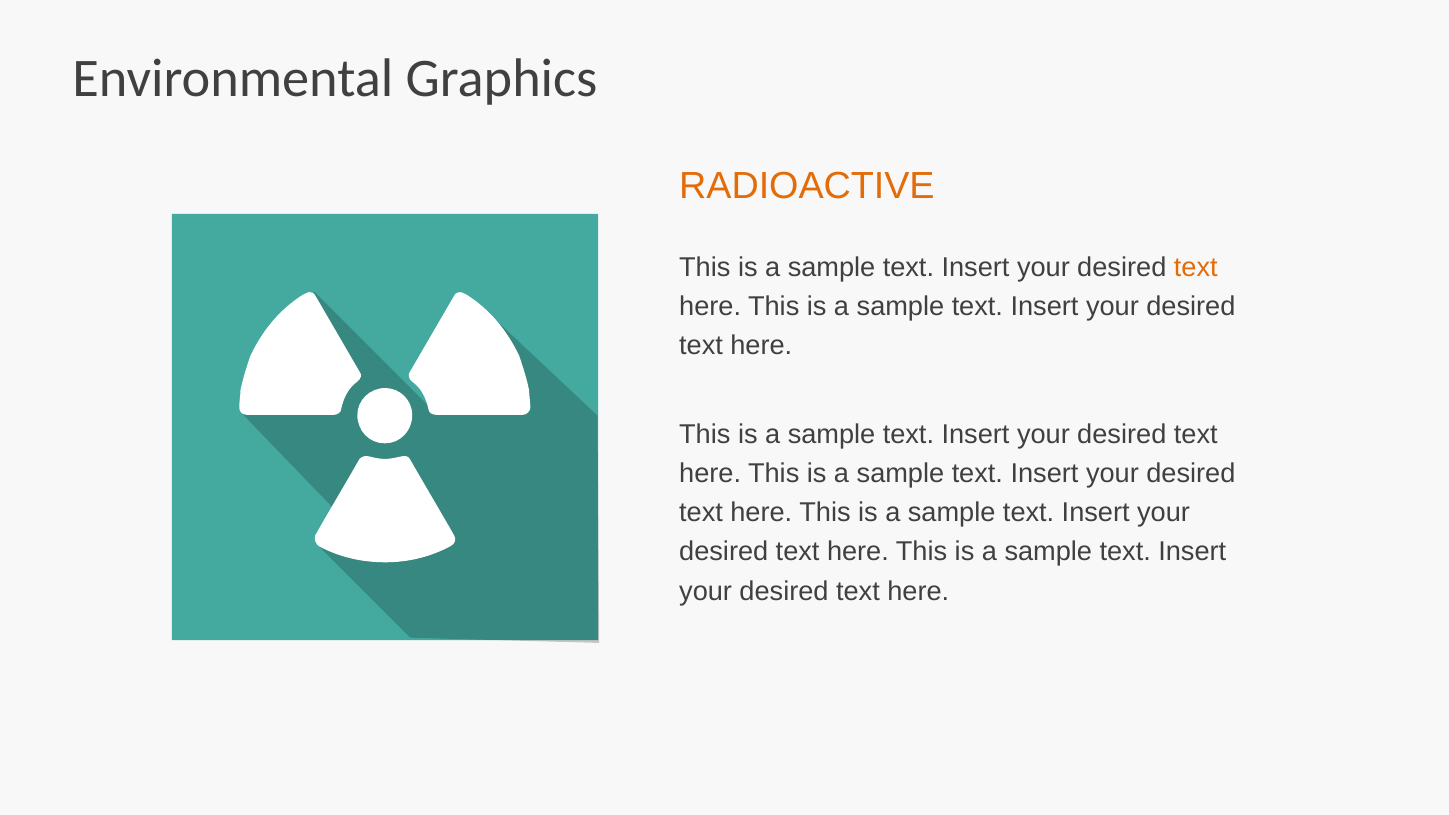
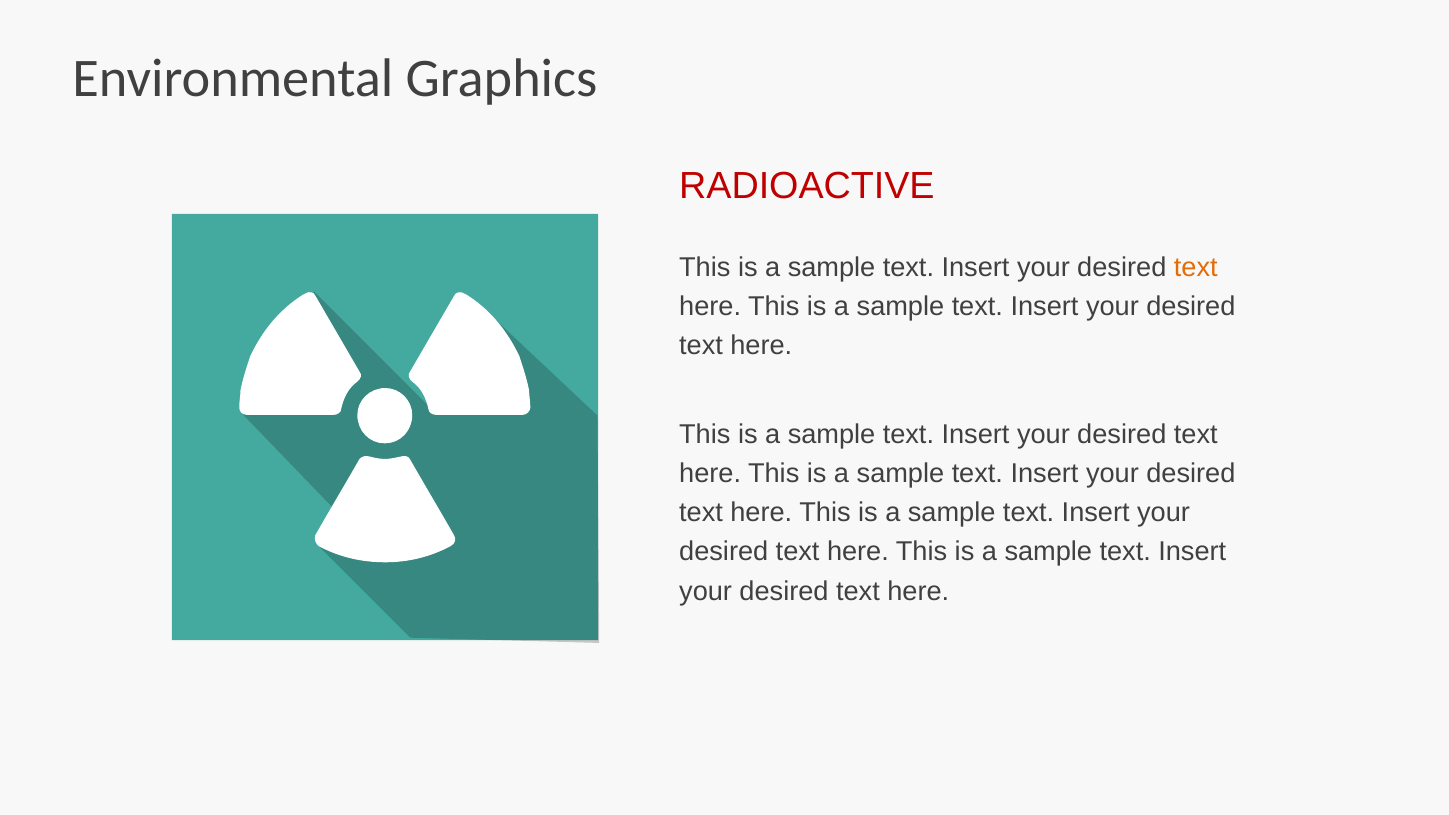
RADIOACTIVE colour: orange -> red (807, 187)
